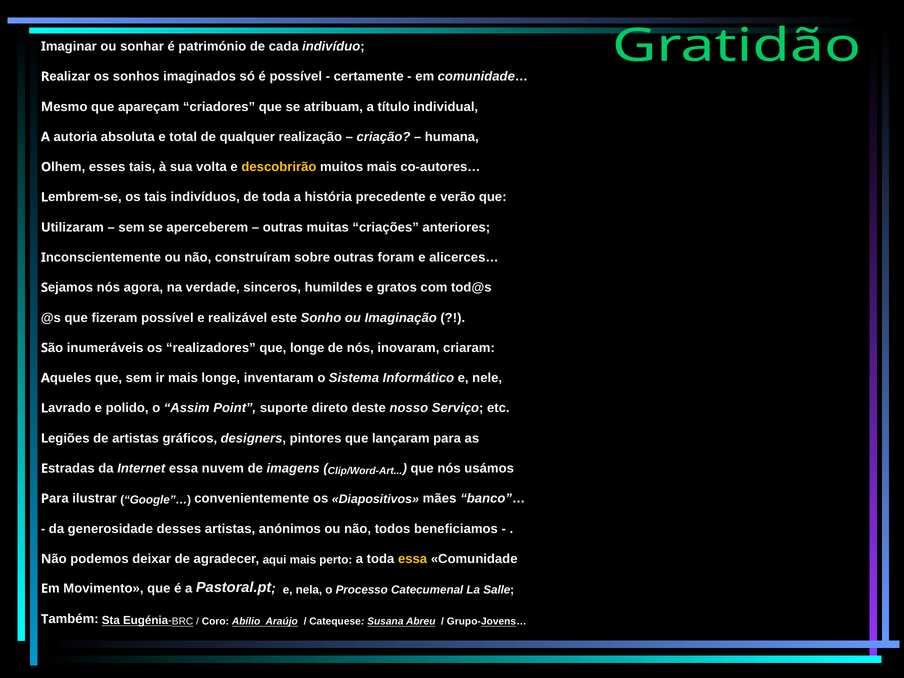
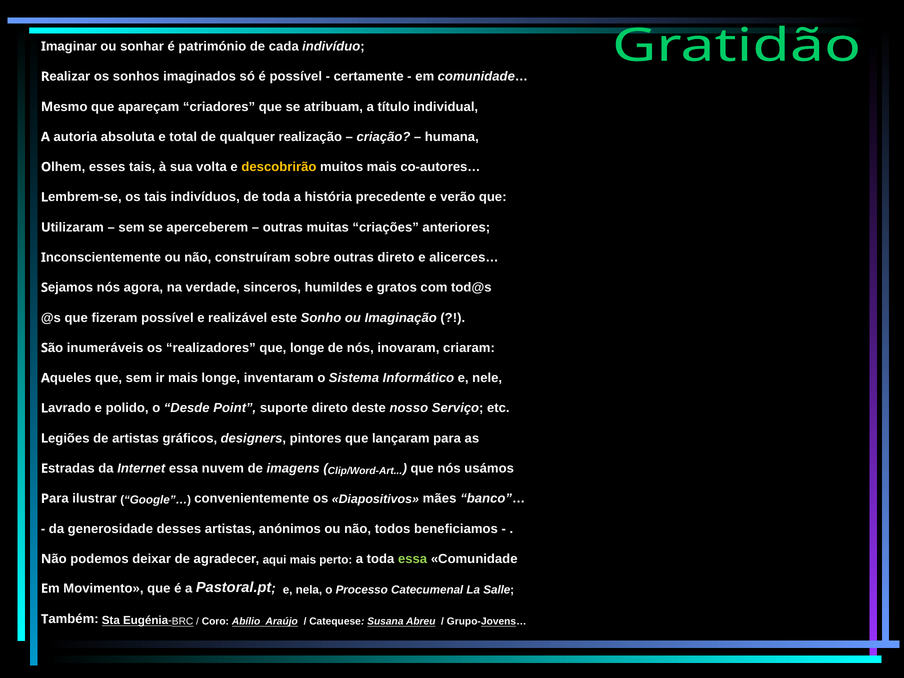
outras foram: foram -> direto (396, 257)
Assim: Assim -> Desde (187, 408)
essa colour: yellow -> light green (413, 559)
